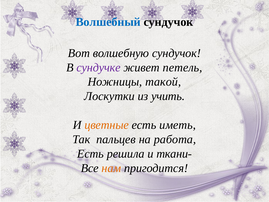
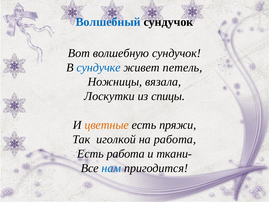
сундучке colour: purple -> blue (98, 67)
такой: такой -> вязала (163, 82)
учить: учить -> спицы (168, 96)
иметь: иметь -> пряжи (178, 125)
пальцев: пальцев -> иголкой (116, 139)
Есть решила: решила -> работа (126, 153)
нам colour: orange -> blue (111, 168)
